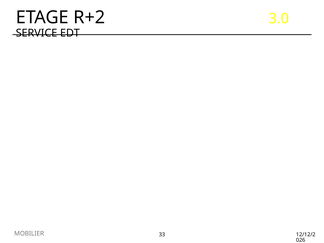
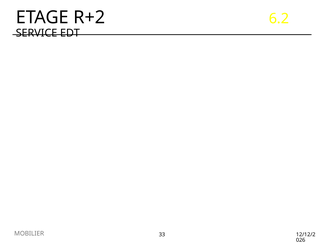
3.0: 3.0 -> 6.2 (279, 19)
